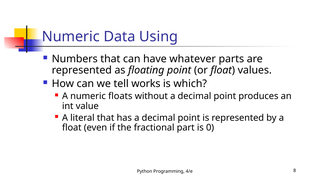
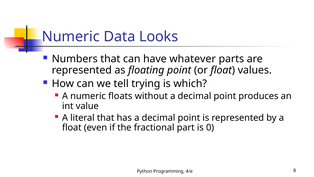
Using: Using -> Looks (159, 37)
works: works -> trying (146, 83)
